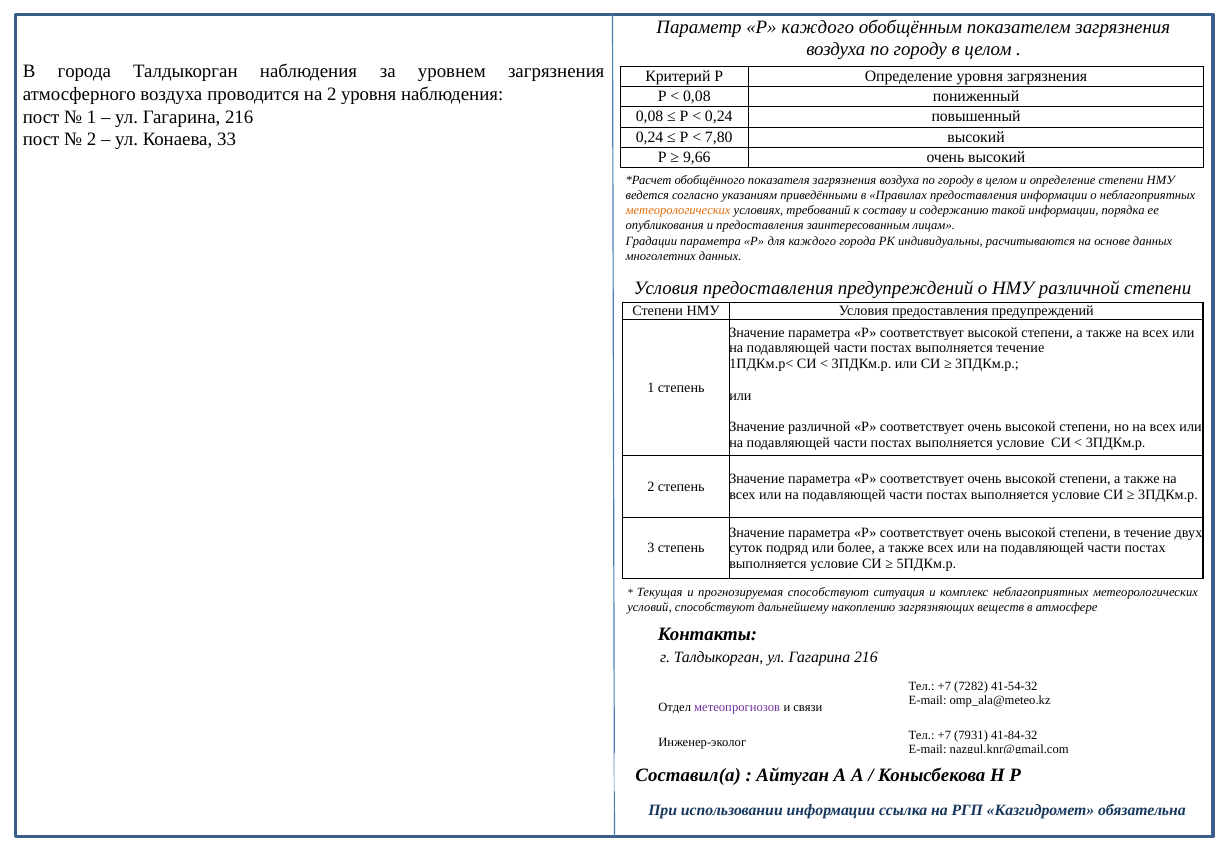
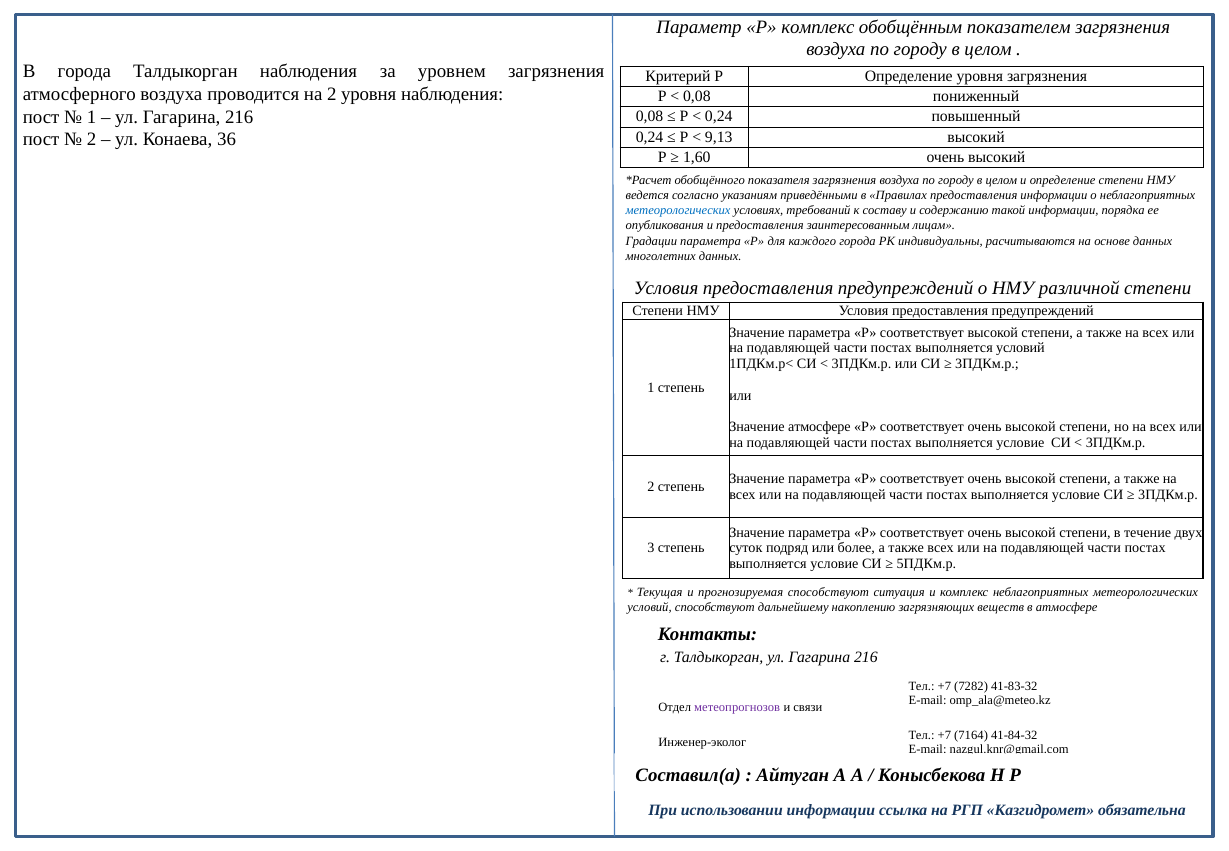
Р каждого: каждого -> комплекс (818, 27)
7,80: 7,80 -> 9,13 (719, 137)
33: 33 -> 36 (227, 139)
9,66: 9,66 -> 1,60 (697, 157)
метеорологических colour: orange -> blue (678, 211)
выполняется течение: течение -> условий (1020, 348)
Значение различной: различной -> атмосфере (819, 427)
41-54-32: 41-54-32 -> 41-83-32 (1014, 686)
7931: 7931 -> 7164 (971, 735)
